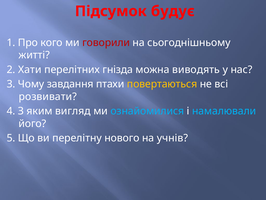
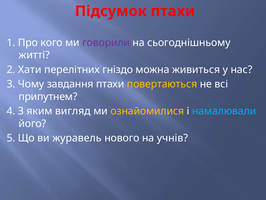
Підсумок будує: будує -> птахи (173, 11)
говорили colour: red -> purple (106, 43)
гнізда: гнізда -> гніздо (118, 69)
виводять: виводять -> живиться (196, 69)
розвивати: розвивати -> припутнем (48, 96)
ознайомилися colour: light blue -> yellow (147, 111)
перелітну: перелітну -> журавель (77, 138)
